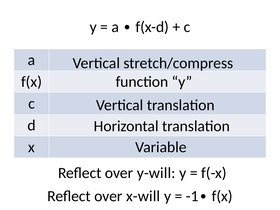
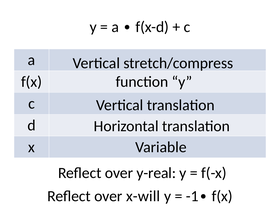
y-will: y-will -> y-real (156, 173)
